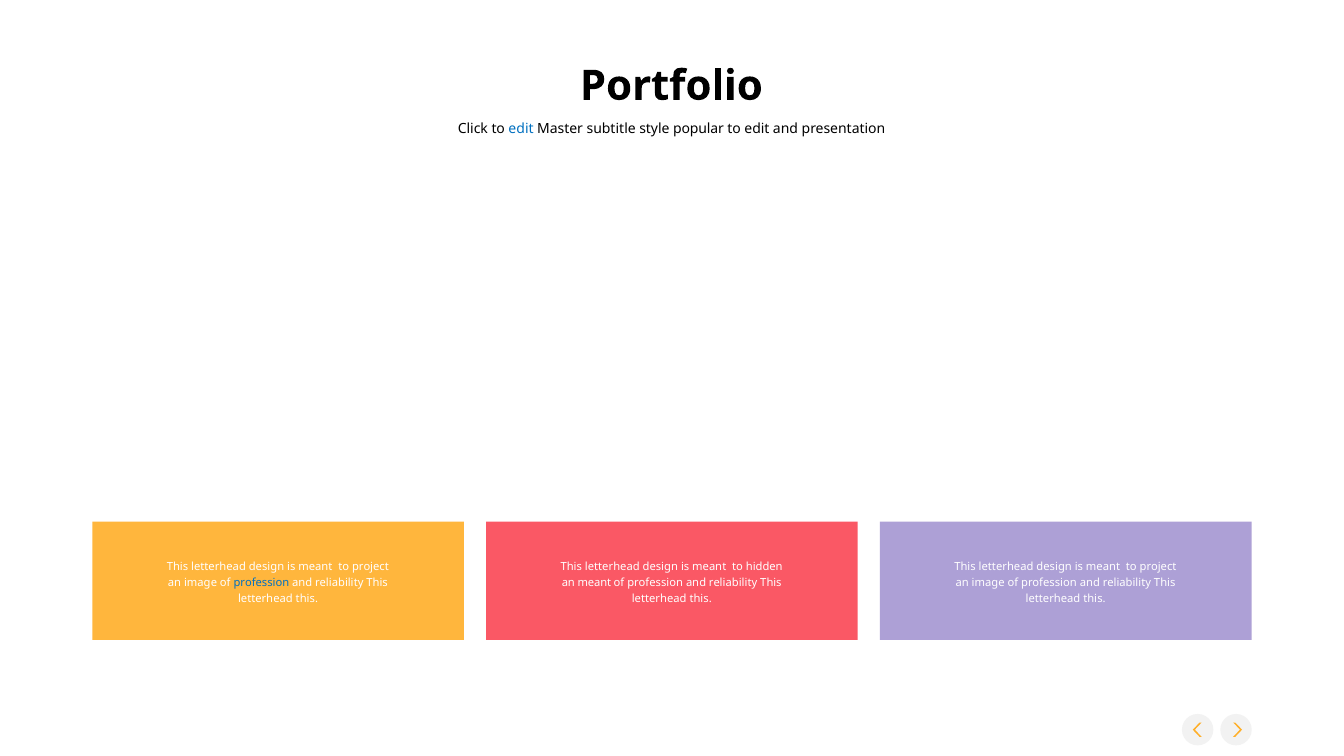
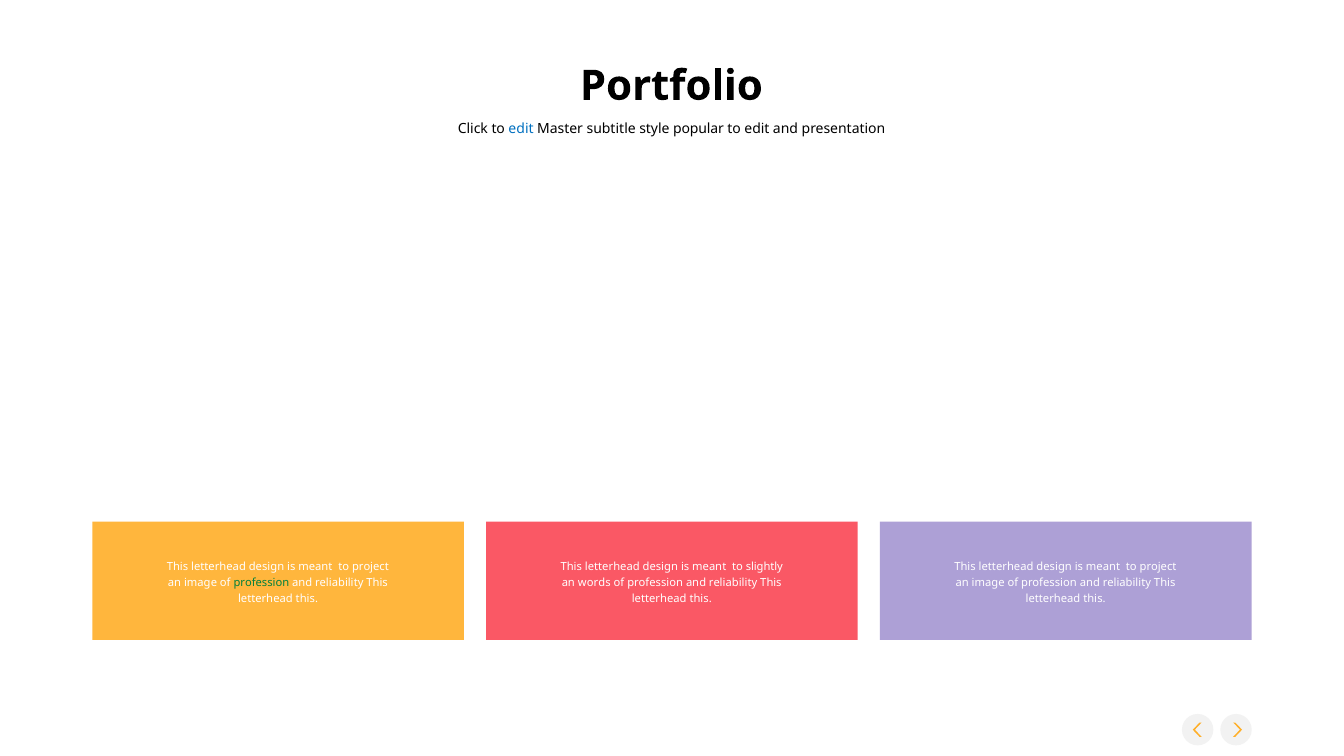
hidden: hidden -> slightly (764, 567)
profession colour: blue -> green (261, 583)
an meant: meant -> words (594, 583)
